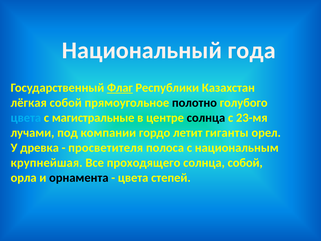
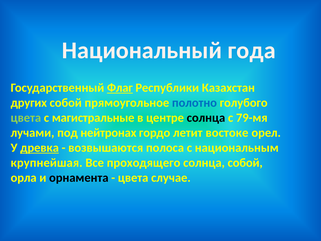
лёгкая: лёгкая -> других (29, 103)
полотно colour: black -> blue (194, 103)
цвета colour: light blue -> light green (26, 118)
23-мя: 23-мя -> 79-мя (252, 118)
компании: компании -> нейтронах (108, 133)
гиганты: гиганты -> востоке (227, 133)
древка underline: none -> present (40, 148)
просветителя: просветителя -> возвышаются (106, 148)
степей: степей -> случае (171, 178)
